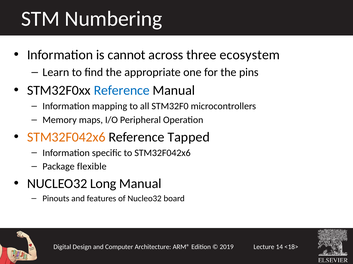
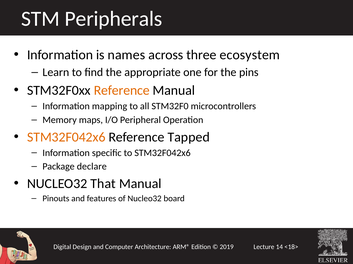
Numbering: Numbering -> Peripherals (113, 19)
cannot: cannot -> names (126, 55)
Reference colour: blue -> orange (122, 91)
flexible: flexible -> declare (92, 167)
Long: Long -> That (103, 184)
